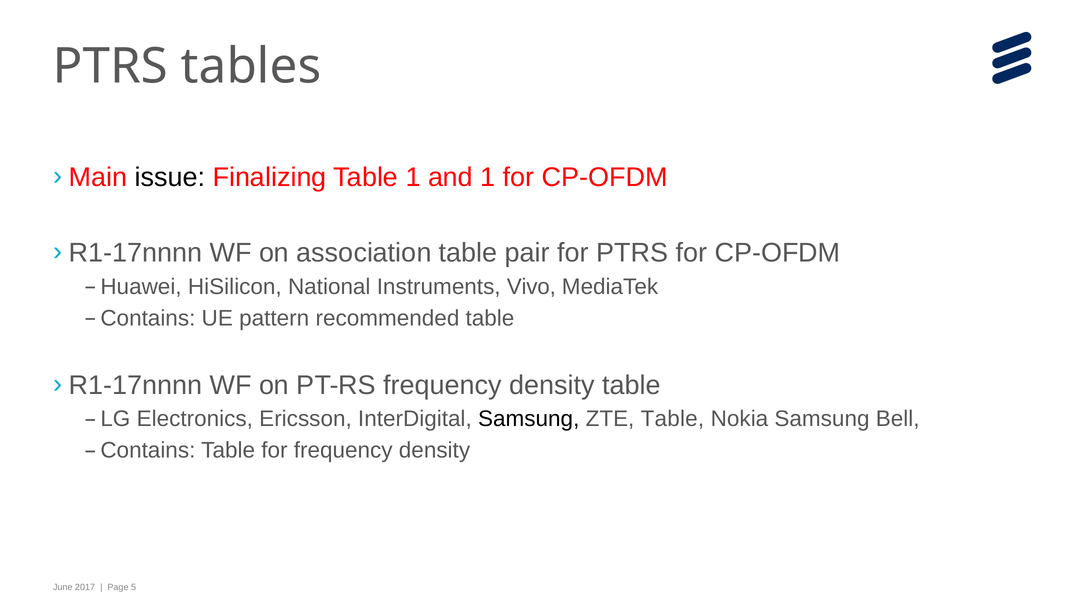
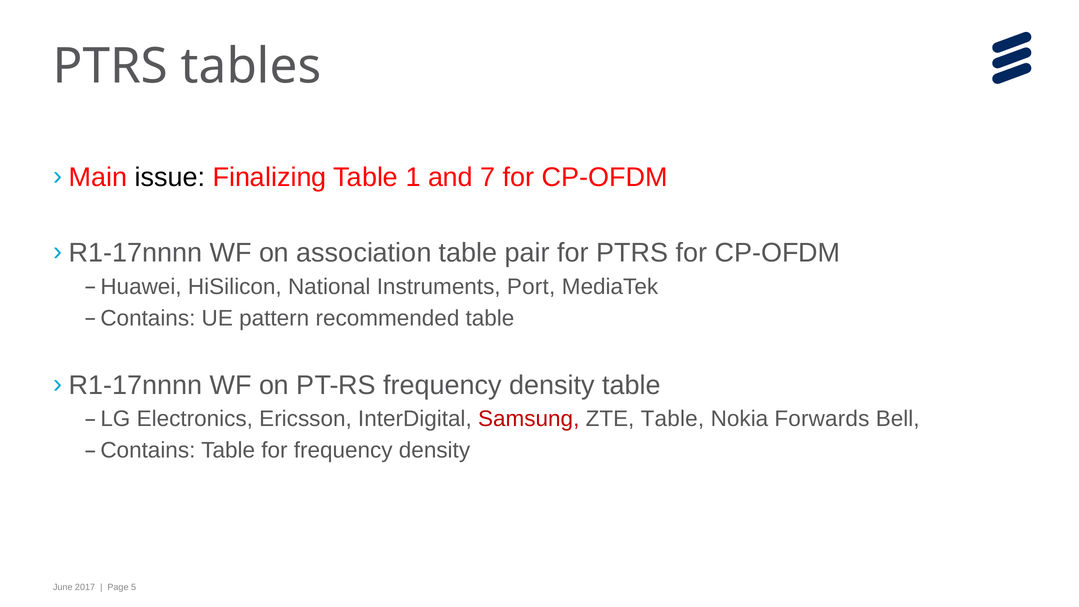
and 1: 1 -> 7 (488, 177)
Vivo: Vivo -> Port (531, 287)
Samsung colour: black -> red (529, 419)
Nokia Samsung: Samsung -> Forwards (822, 419)
